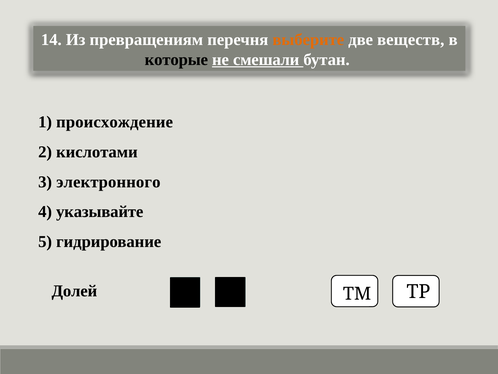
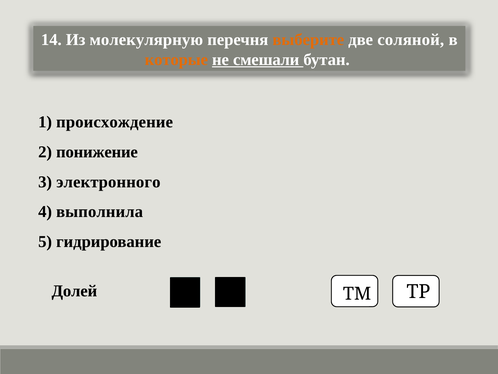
превращениям: превращениям -> молекулярную (146, 40)
веществ: веществ -> соляной (411, 40)
которые colour: black -> orange (176, 59)
кислотами: кислотами -> понижение (97, 152)
указывайте: указывайте -> выполнила (100, 212)
